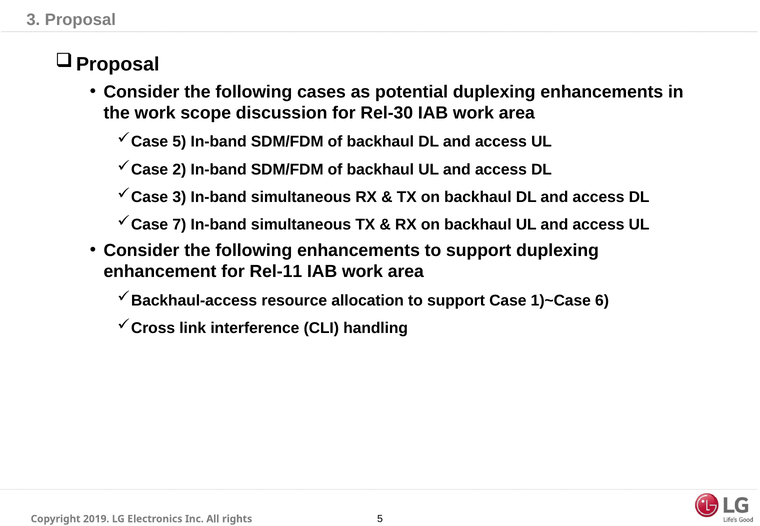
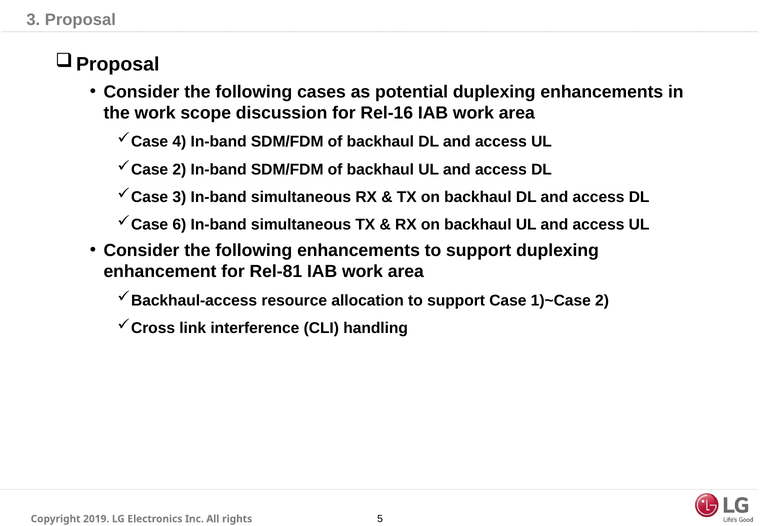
Rel-30: Rel-30 -> Rel-16 (387, 113)
5: 5 -> 4 (179, 142)
7: 7 -> 6 (179, 225)
Rel-11: Rel-11 -> Rel-81 (276, 272)
1)~Case 6: 6 -> 2 (602, 300)
